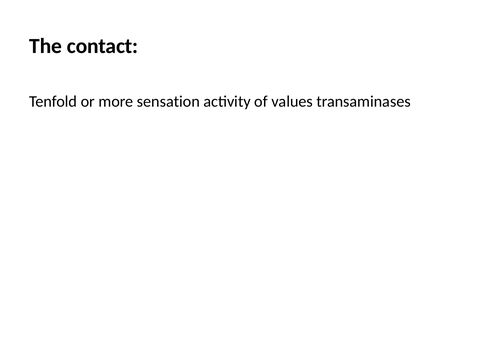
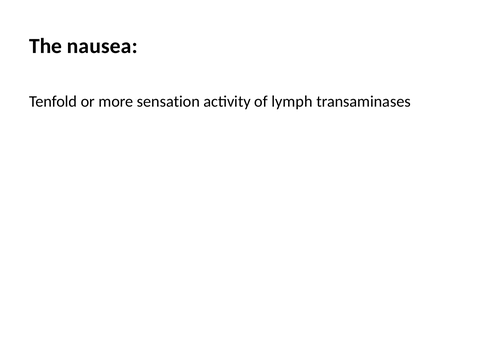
contact: contact -> nausea (102, 46)
values: values -> lymph (292, 101)
